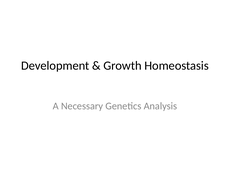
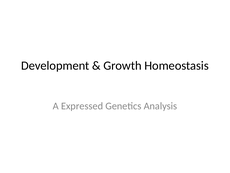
Necessary: Necessary -> Expressed (82, 106)
